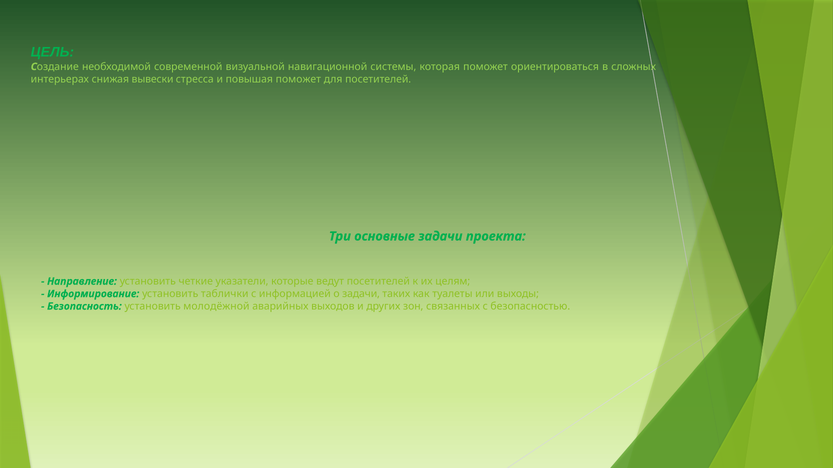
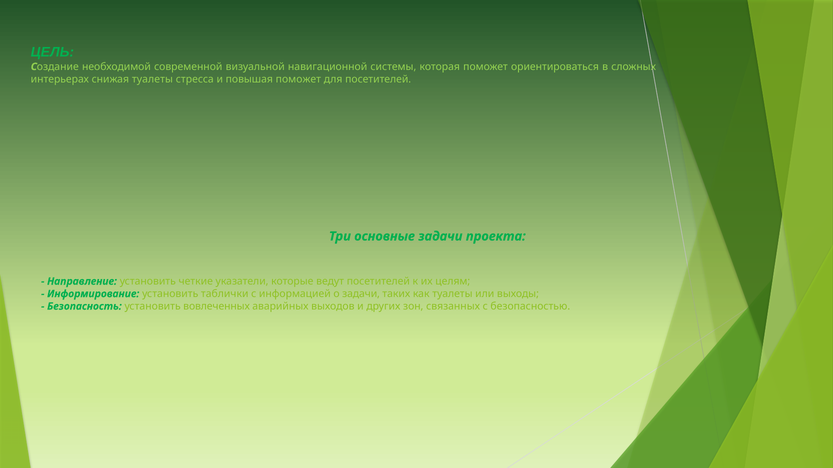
снижая вывески: вывески -> туалеты (152, 79)
молодёжной: молодёжной -> вовлеченных (217, 307)
